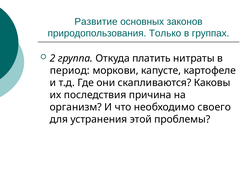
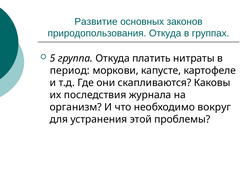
природопользования Только: Только -> Откуда (165, 33)
2: 2 -> 5 (53, 58)
причина: причина -> журнала (150, 95)
своего: своего -> вокруг (214, 107)
